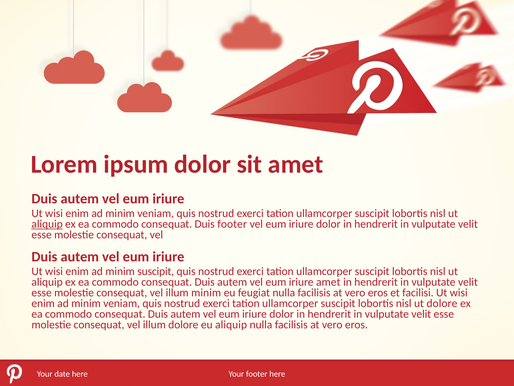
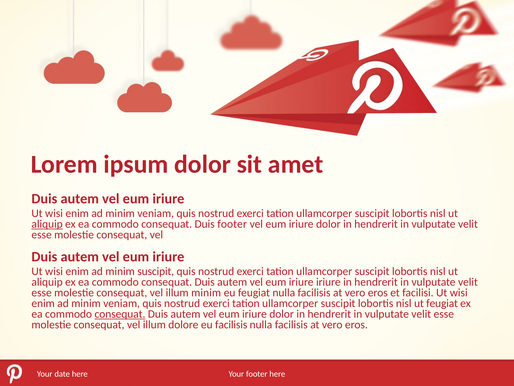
iriure amet: amet -> iriure (328, 282)
ut dolore: dolore -> feugiat (442, 303)
consequat underline: none -> present (120, 314)
eu aliquip: aliquip -> facilisis (231, 324)
